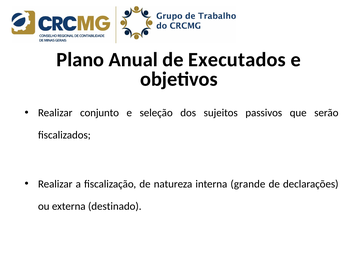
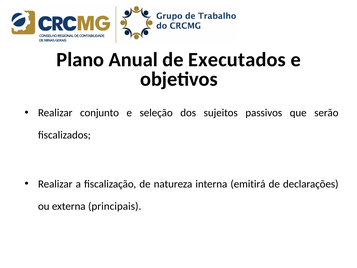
grande: grande -> emitirá (248, 184)
destinado: destinado -> principais (115, 206)
